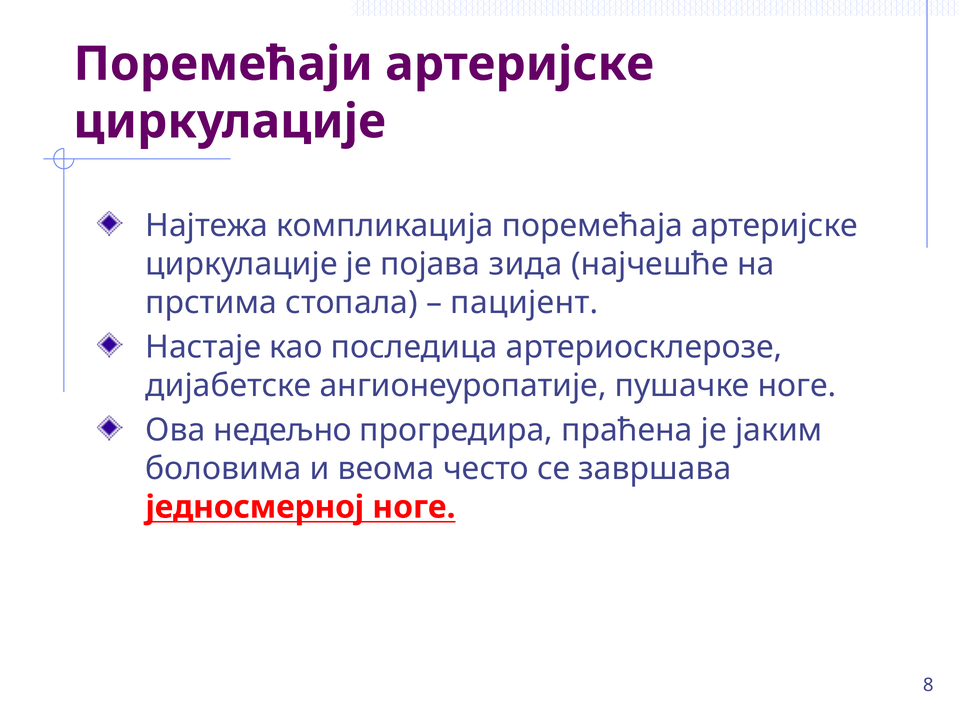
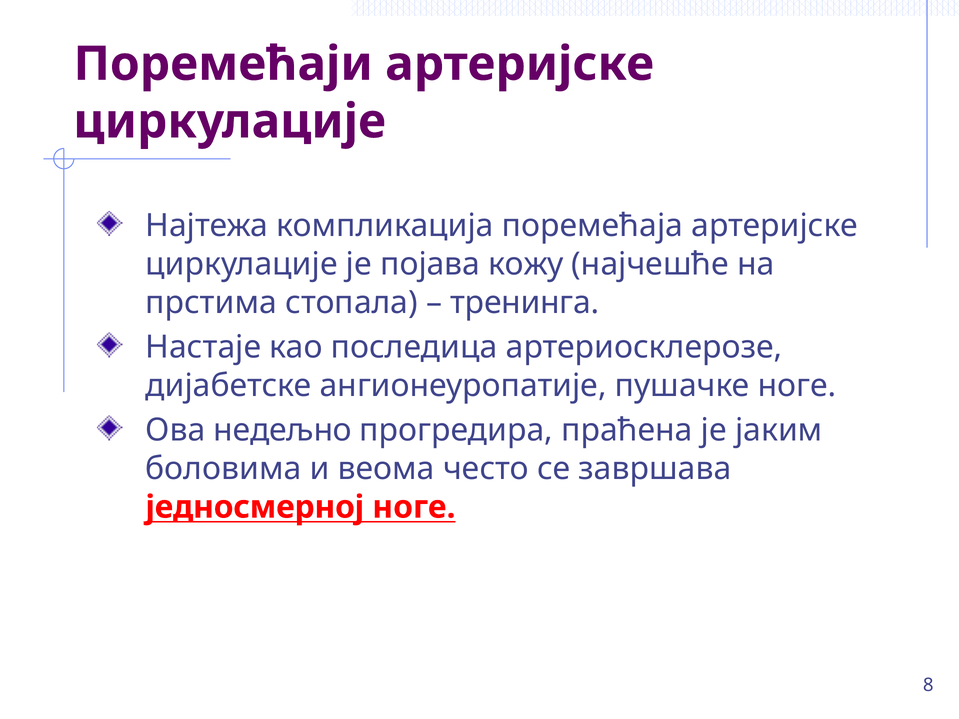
зида: зида -> кожу (526, 264)
пацијент: пацијент -> тренинга (525, 303)
